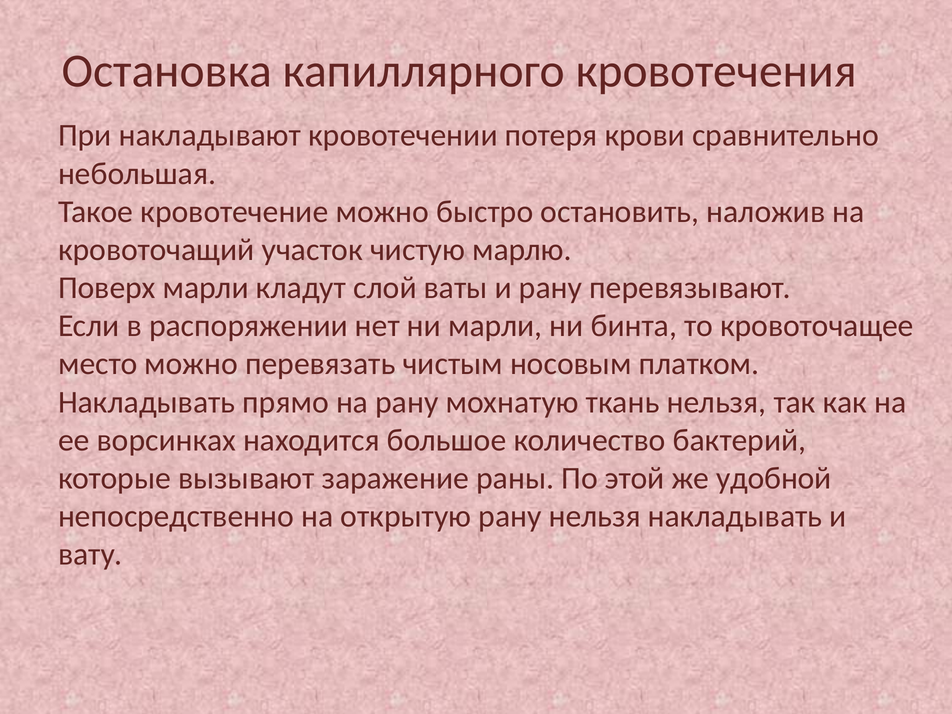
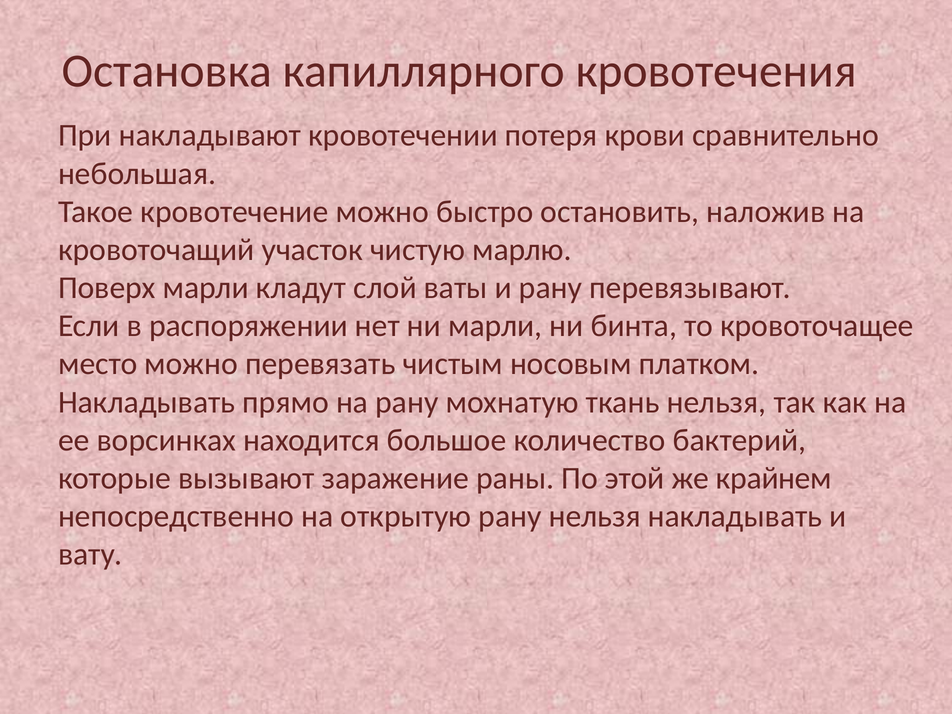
удобной: удобной -> крайнем (774, 478)
